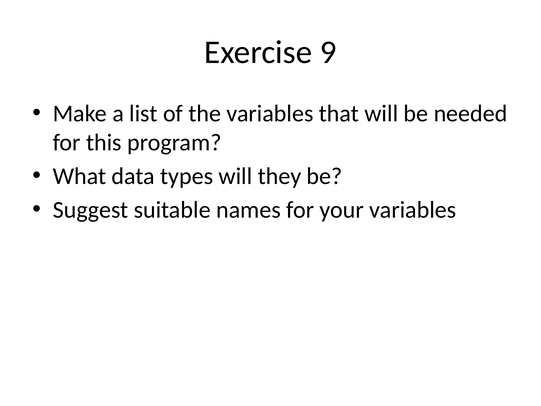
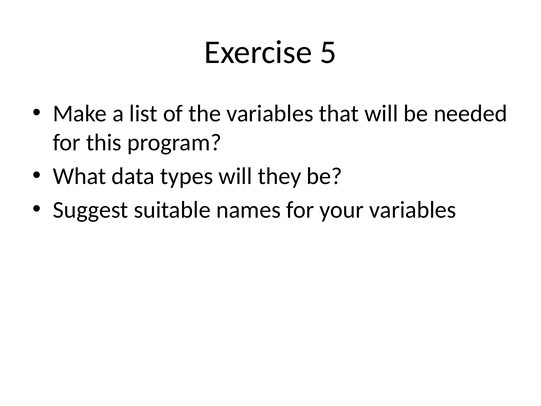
9: 9 -> 5 (328, 52)
